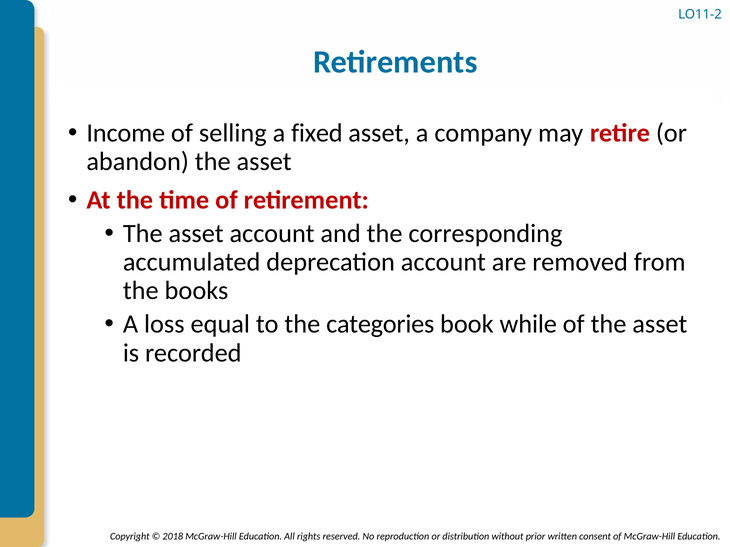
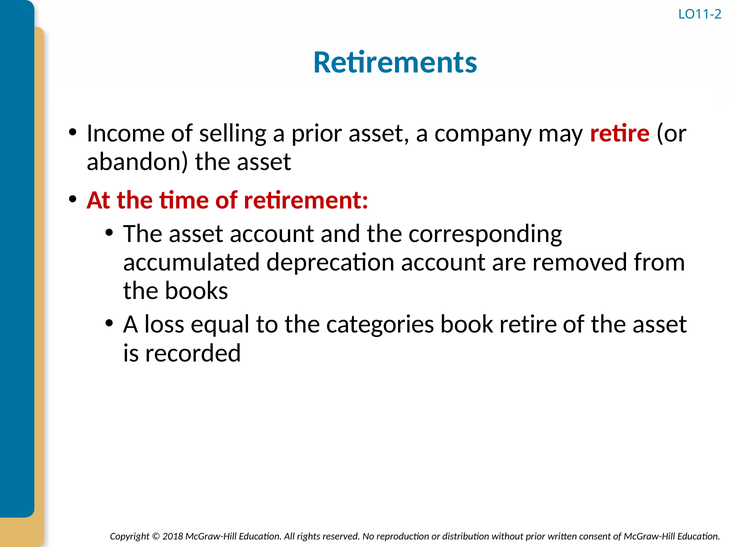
a fixed: fixed -> prior (317, 133)
book while: while -> retire (528, 325)
